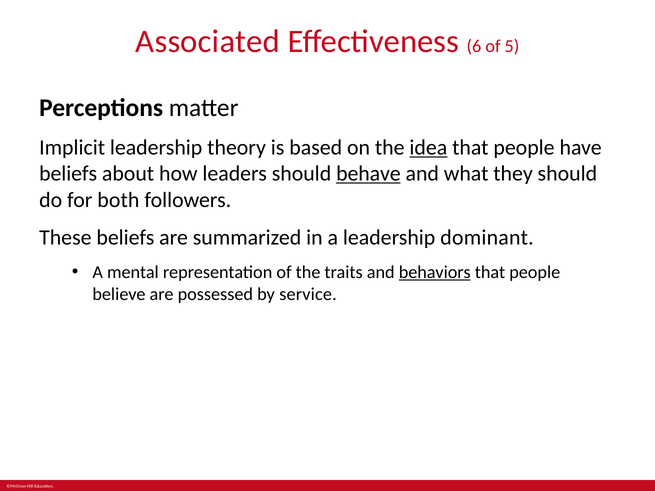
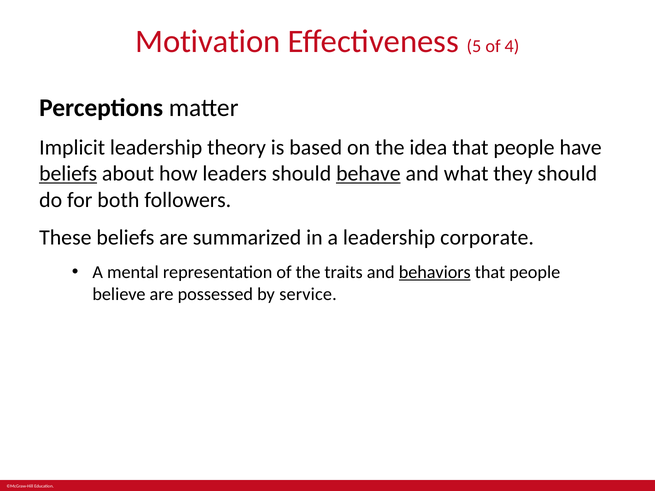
Associated: Associated -> Motivation (208, 42)
6: 6 -> 5 (474, 46)
5: 5 -> 4 (512, 46)
idea underline: present -> none (428, 148)
beliefs underline: none -> present (68, 174)
dominant: dominant -> corporate (487, 238)
